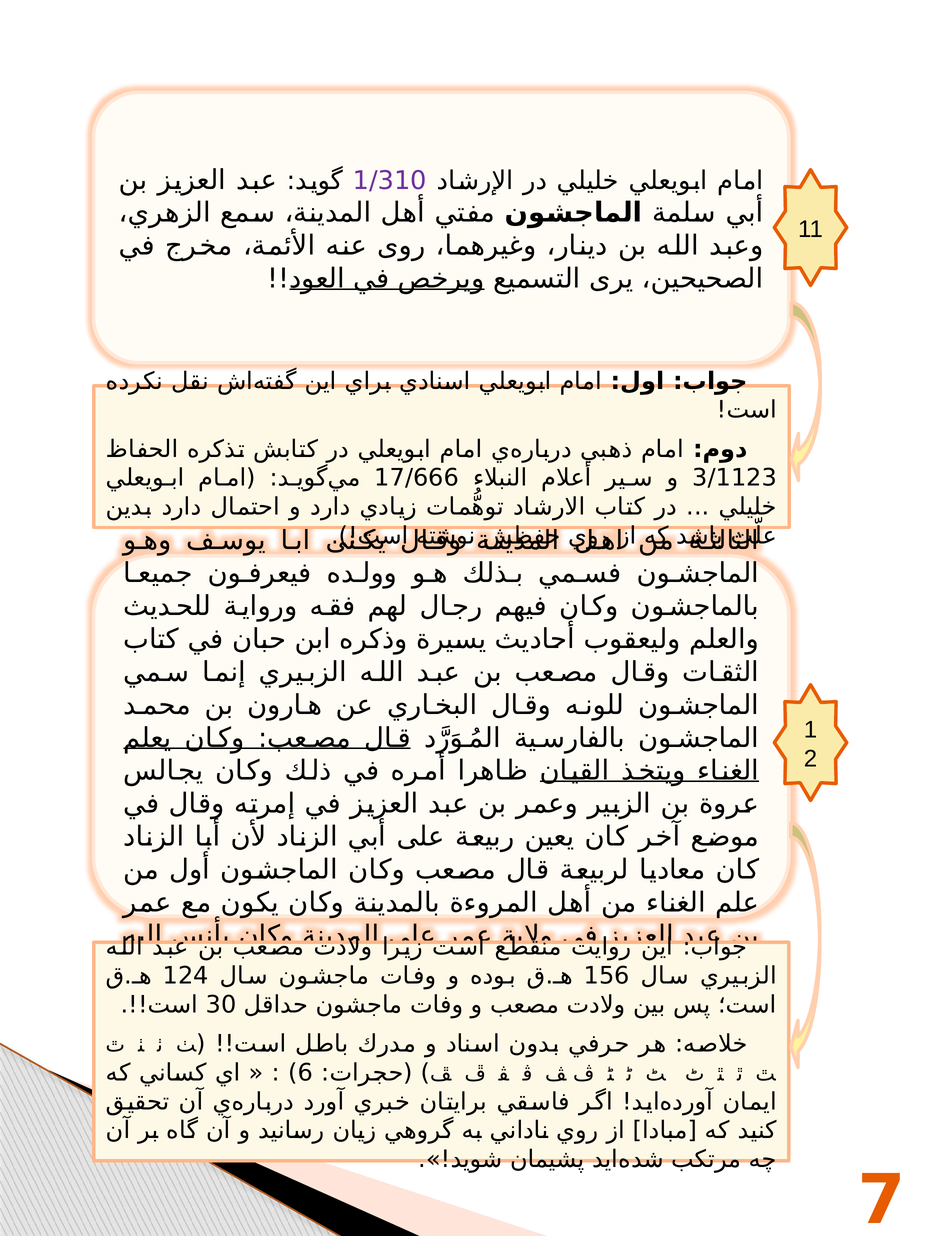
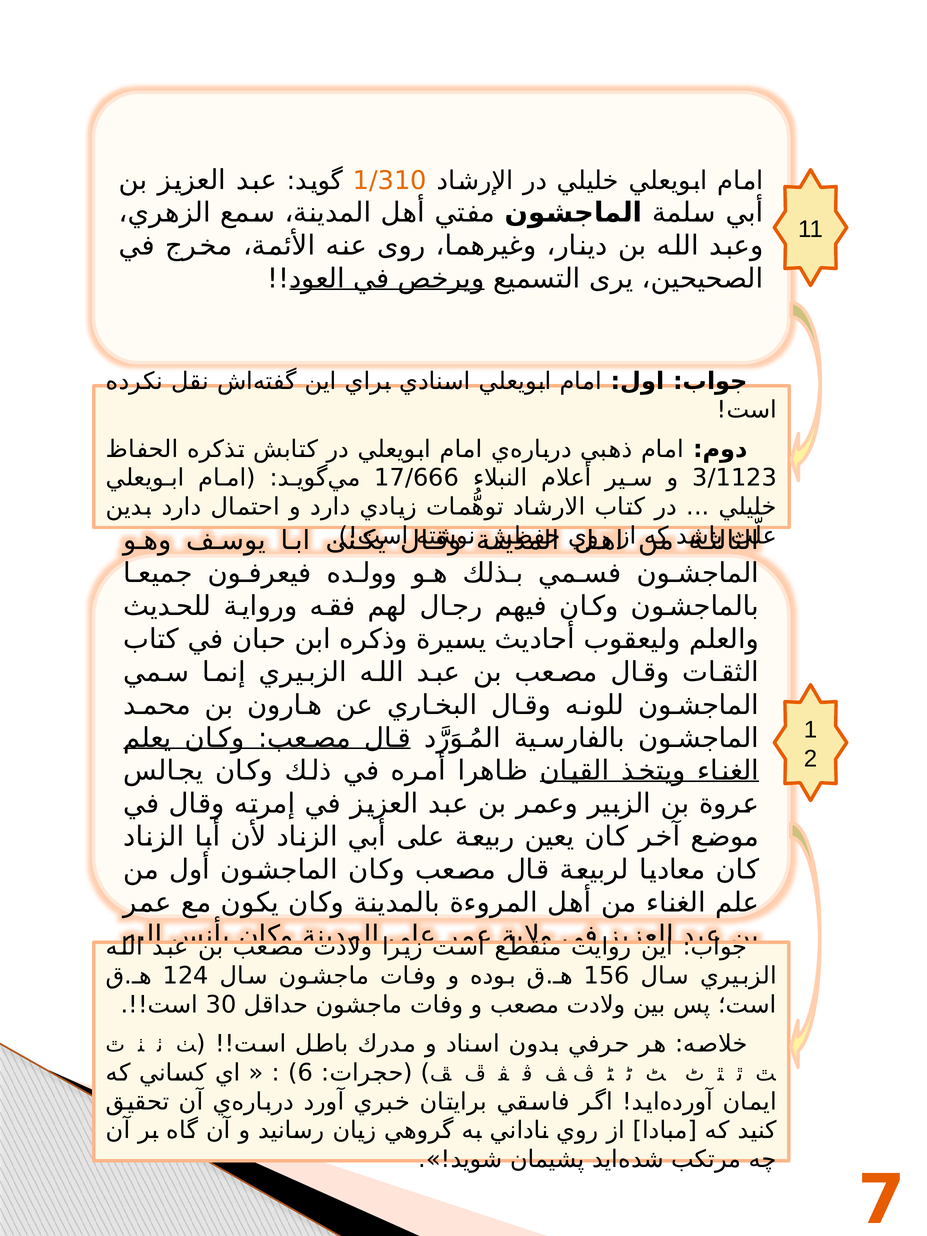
1/310 colour: purple -> orange (390, 181)
